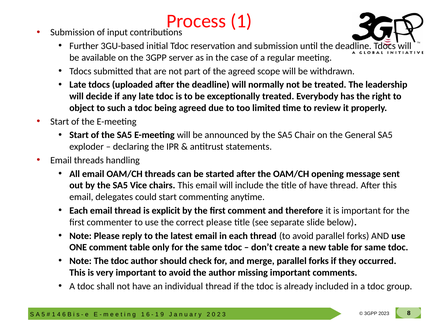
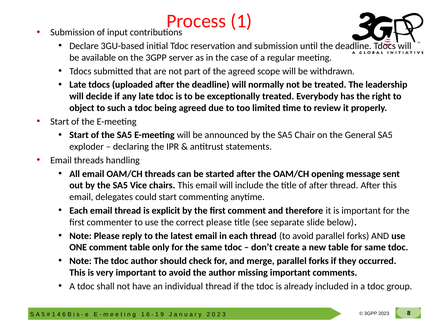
Further: Further -> Declare (84, 46)
of have: have -> after (318, 185)
